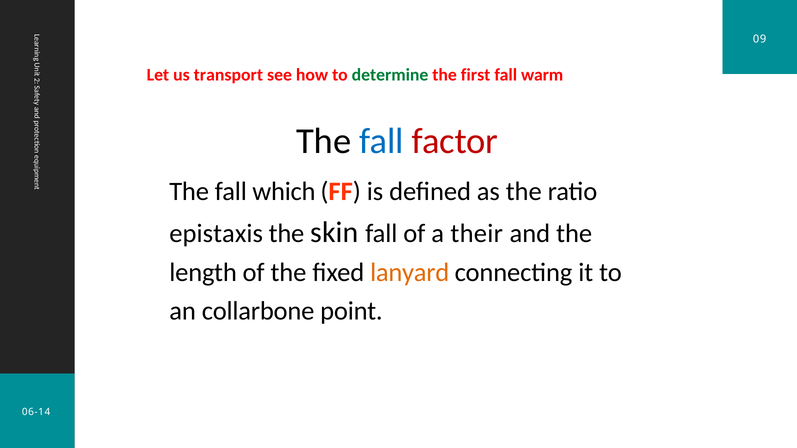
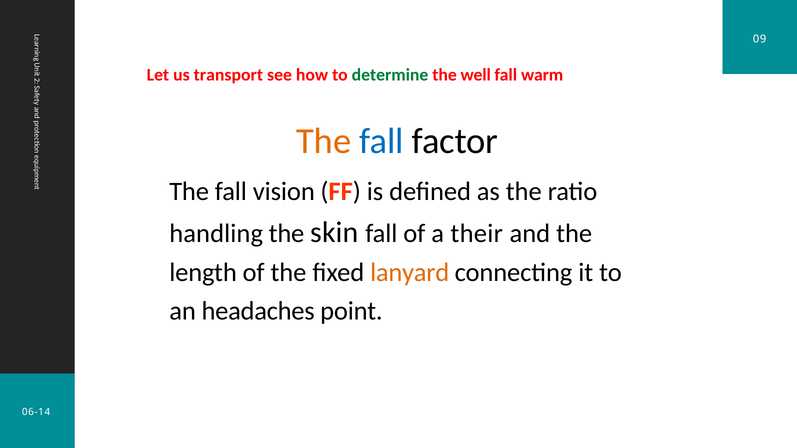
first: first -> well (476, 75)
The colour: black -> orange (324, 141)
factor colour: red -> black (455, 141)
which: which -> vision (284, 192)
epistaxis: epistaxis -> handling (216, 234)
collarbone: collarbone -> headaches (258, 311)
